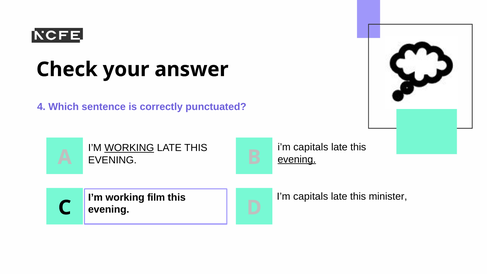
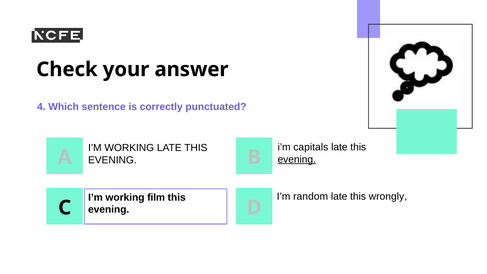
WORKING underline: present -> none (129, 148)
capitals: capitals -> random (311, 197)
minister: minister -> wrongly (388, 197)
